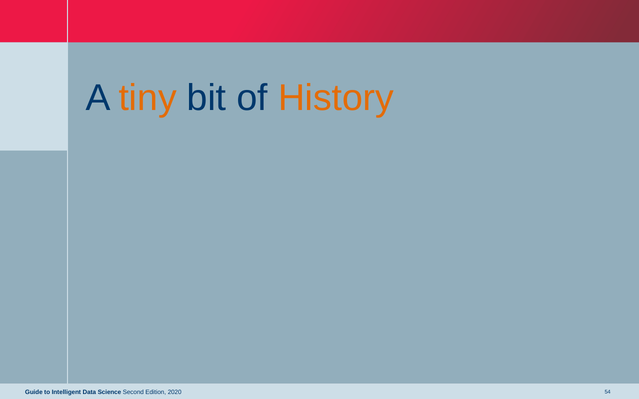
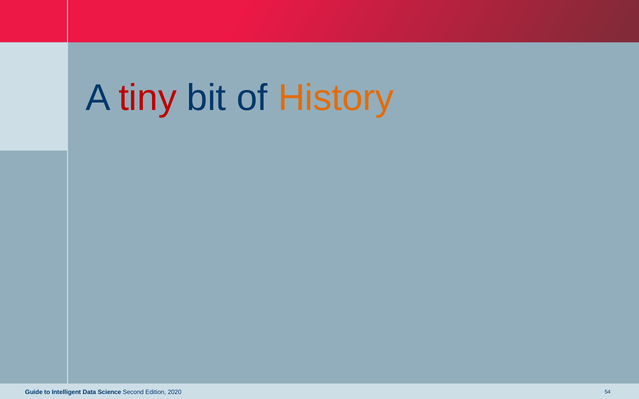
tiny colour: orange -> red (148, 98)
